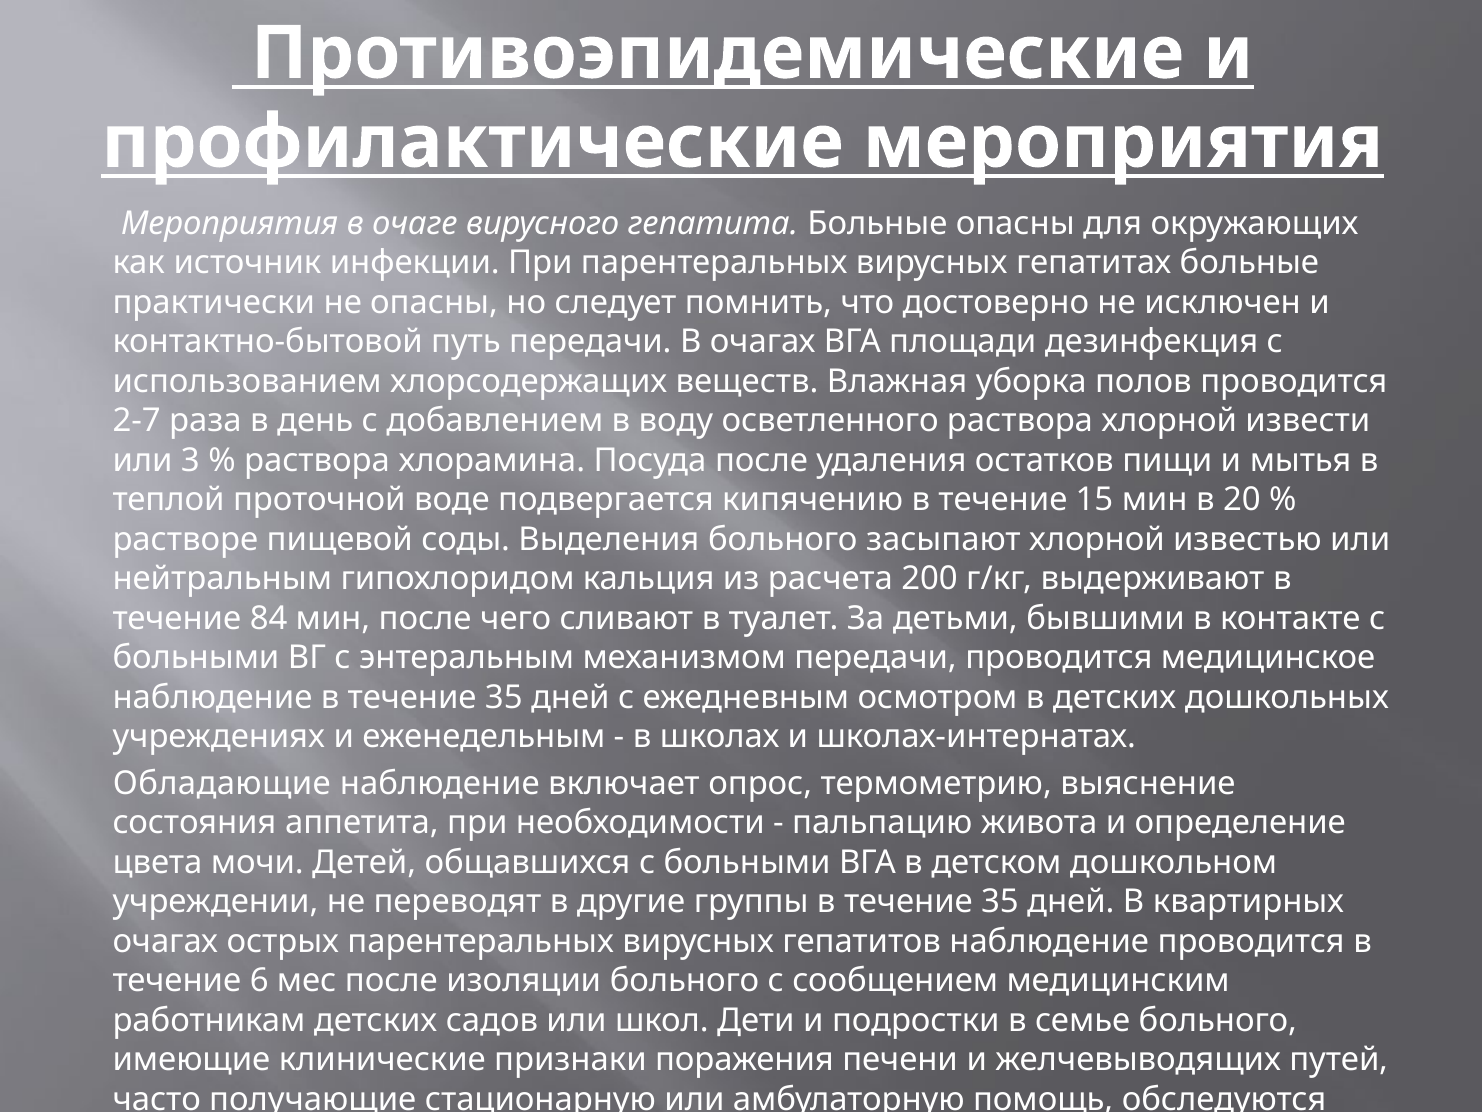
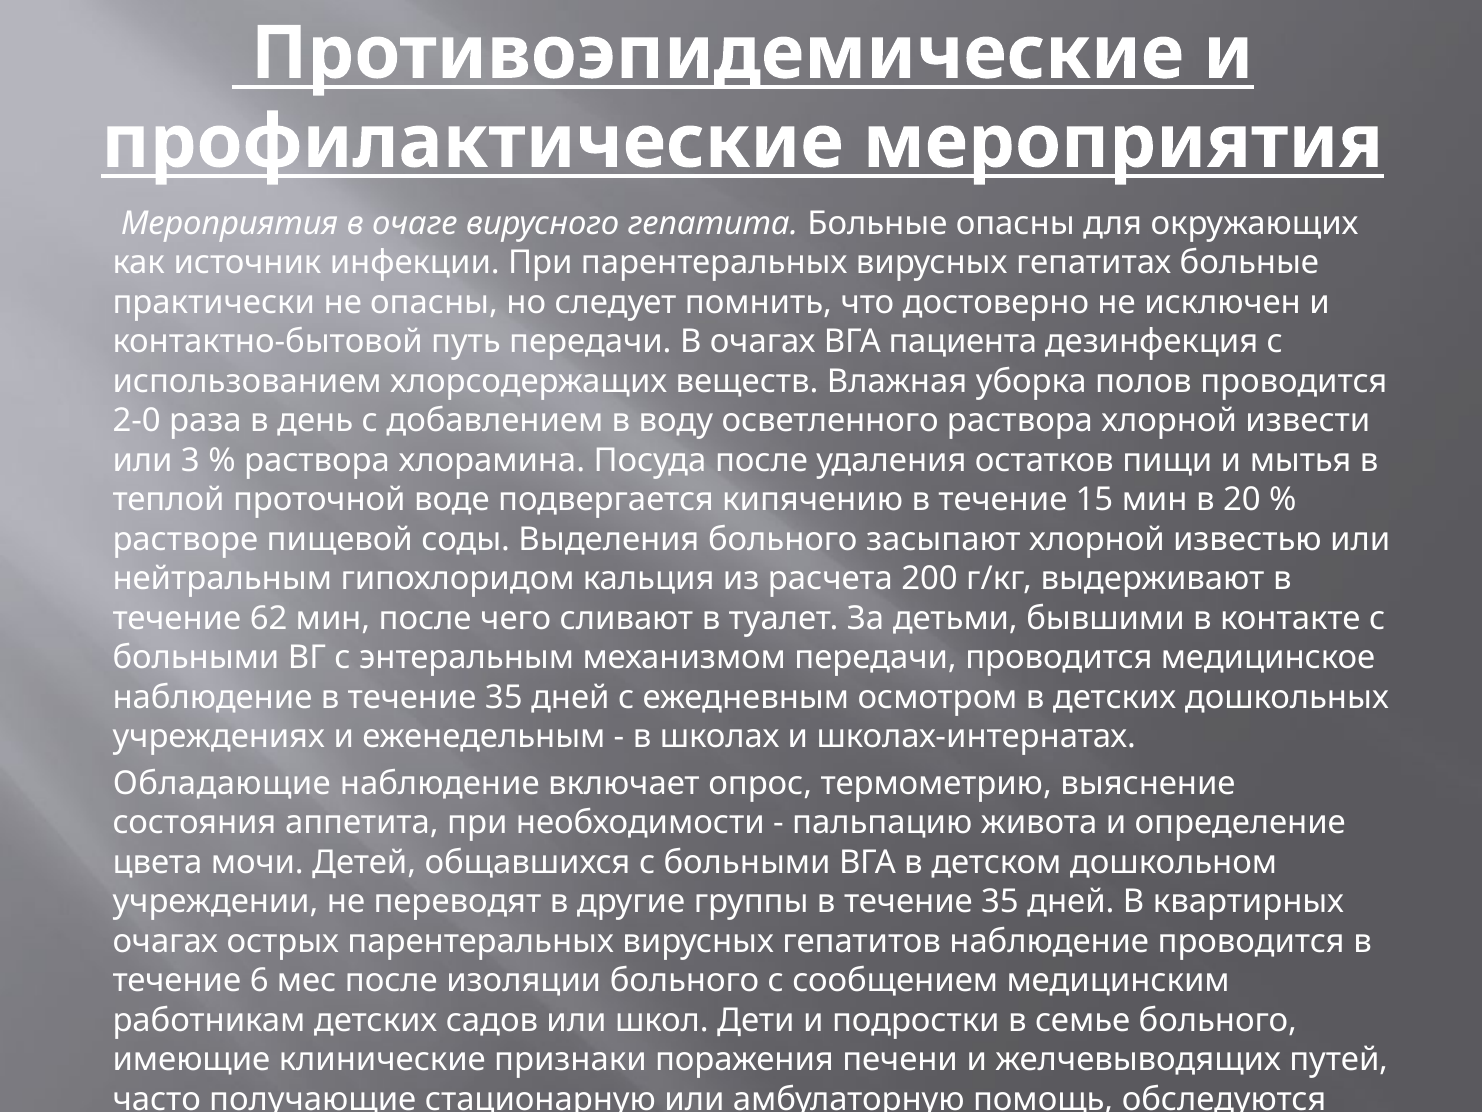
площади: площади -> пациента (963, 342)
2-7: 2-7 -> 2-0 (137, 421)
84: 84 -> 62 (269, 618)
